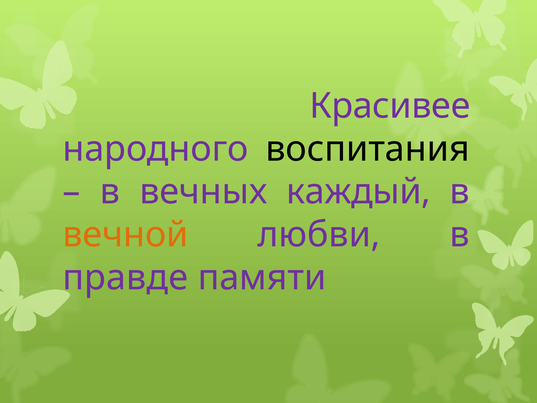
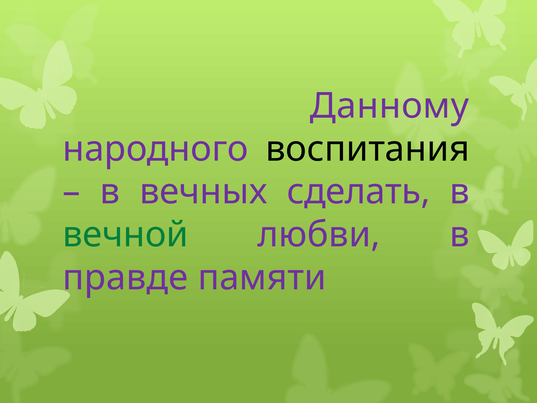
Красивее: Красивее -> Данному (390, 106)
каждый: каждый -> сделать (359, 192)
вечной colour: orange -> green (125, 235)
